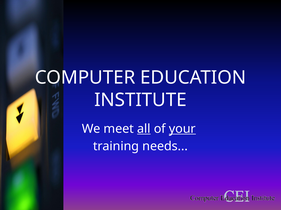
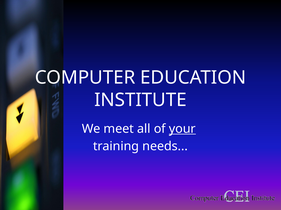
all underline: present -> none (144, 129)
